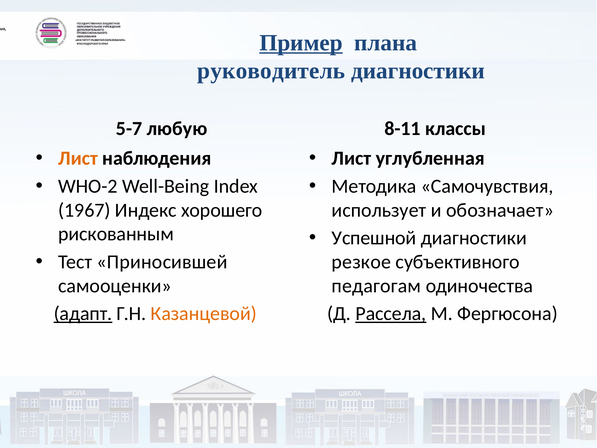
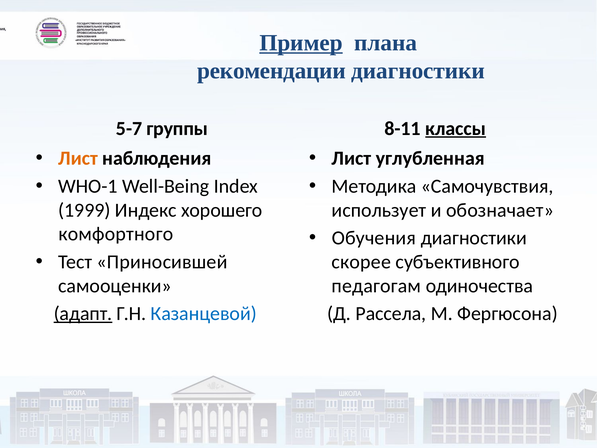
руководитель: руководитель -> рекомендации (271, 71)
любую: любую -> группы (177, 128)
классы underline: none -> present (456, 128)
WHO-2: WHO-2 -> WHO-1 (88, 186)
1967: 1967 -> 1999 (84, 210)
рискованным: рискованным -> комфортного (116, 234)
Успешной: Успешной -> Обучения (374, 238)
резкое: резкое -> скорее (361, 262)
Казанцевой colour: orange -> blue (204, 314)
Рассела underline: present -> none (391, 314)
